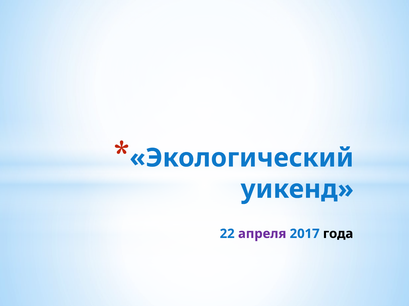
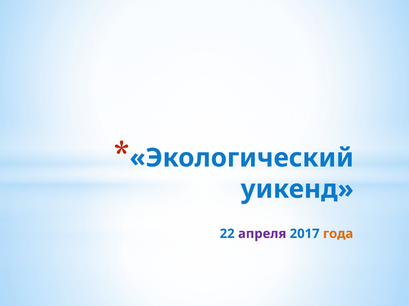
года colour: black -> orange (338, 234)
